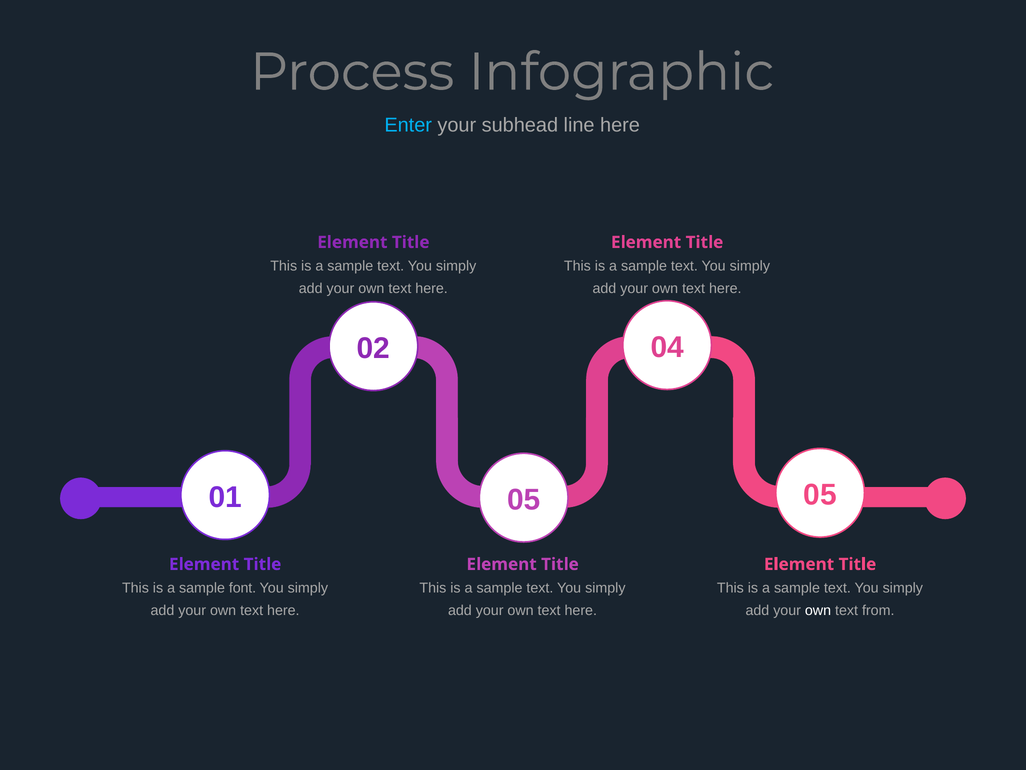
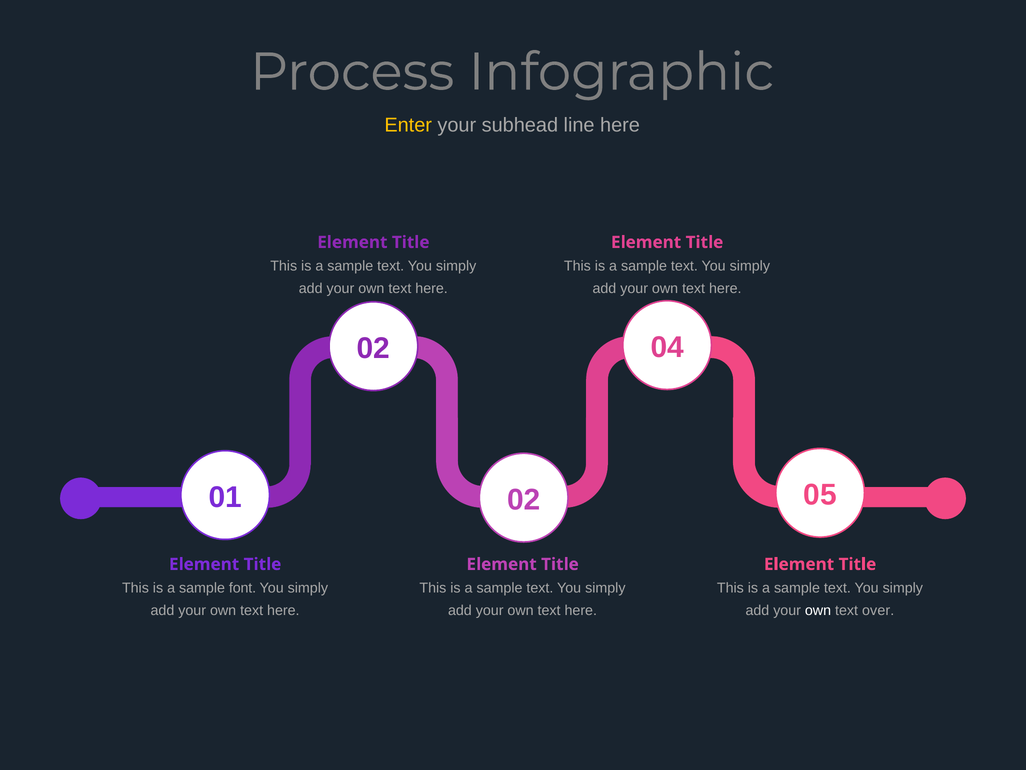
Enter colour: light blue -> yellow (408, 125)
01 05: 05 -> 02 (524, 499)
from: from -> over (878, 610)
